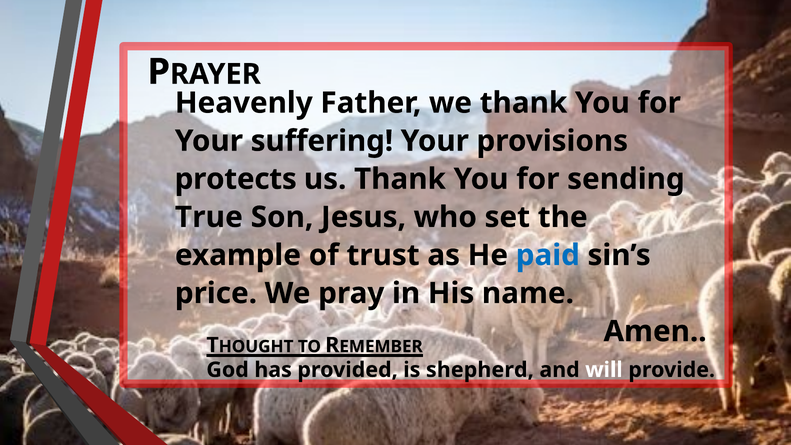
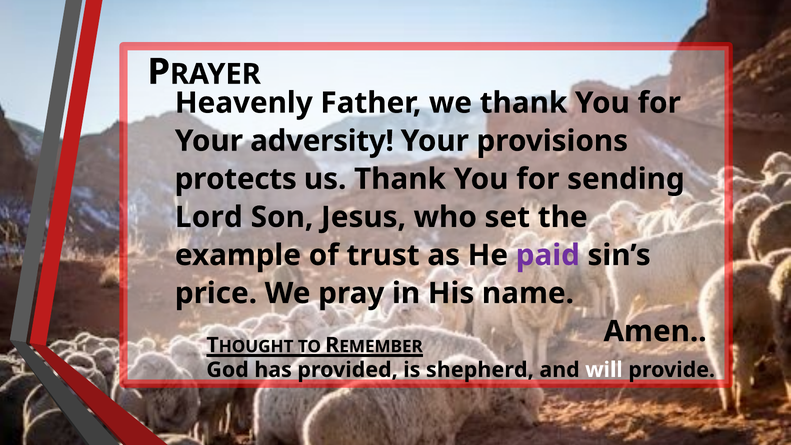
suffering: suffering -> adversity (322, 141)
True: True -> Lord (209, 217)
paid colour: blue -> purple (548, 255)
